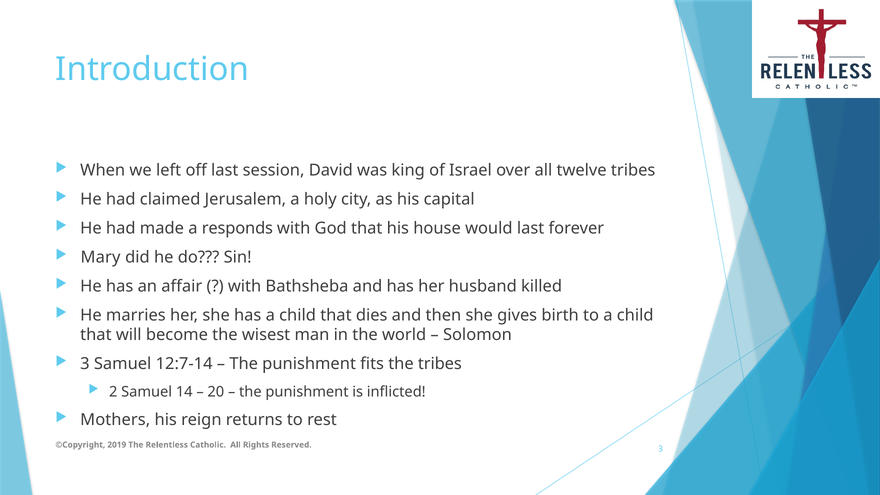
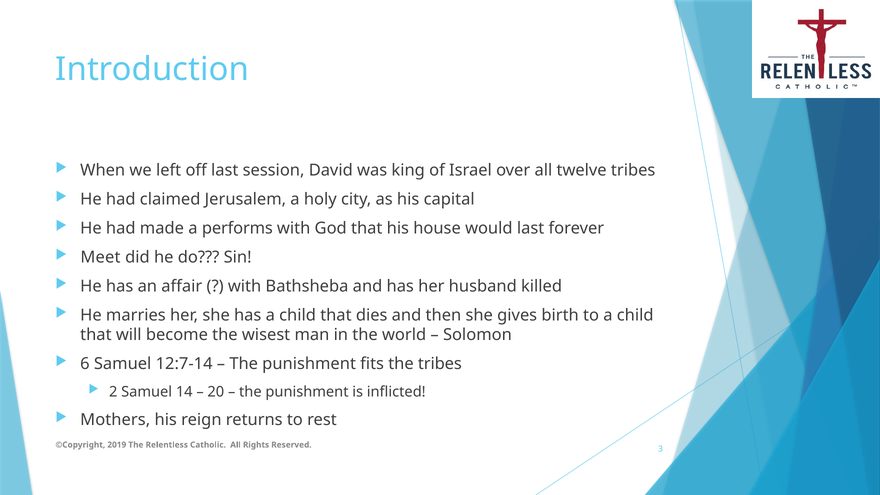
responds: responds -> performs (237, 228)
Mary: Mary -> Meet (101, 257)
3: 3 -> 6 (85, 364)
